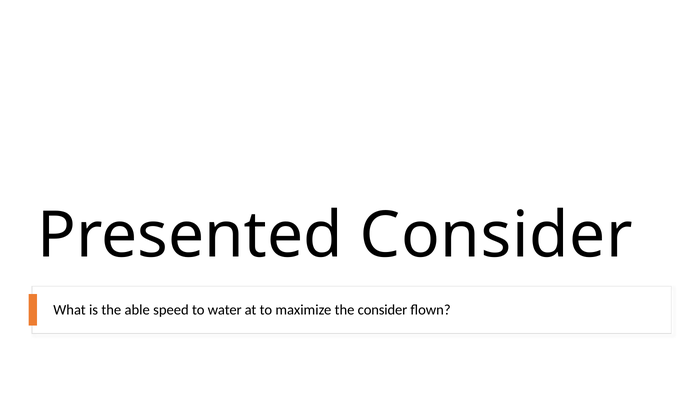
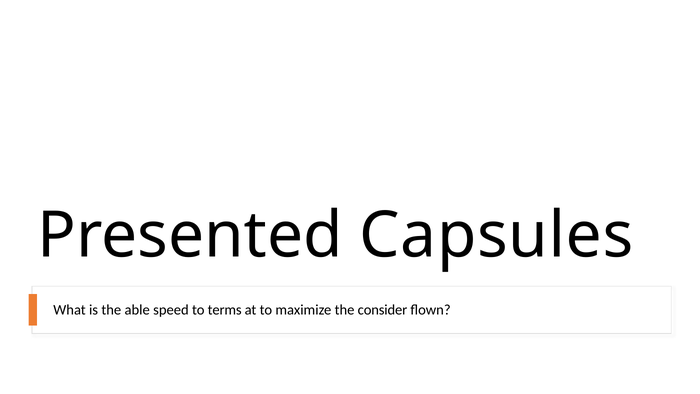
Presented Consider: Consider -> Capsules (496, 235)
water: water -> terms (225, 310)
